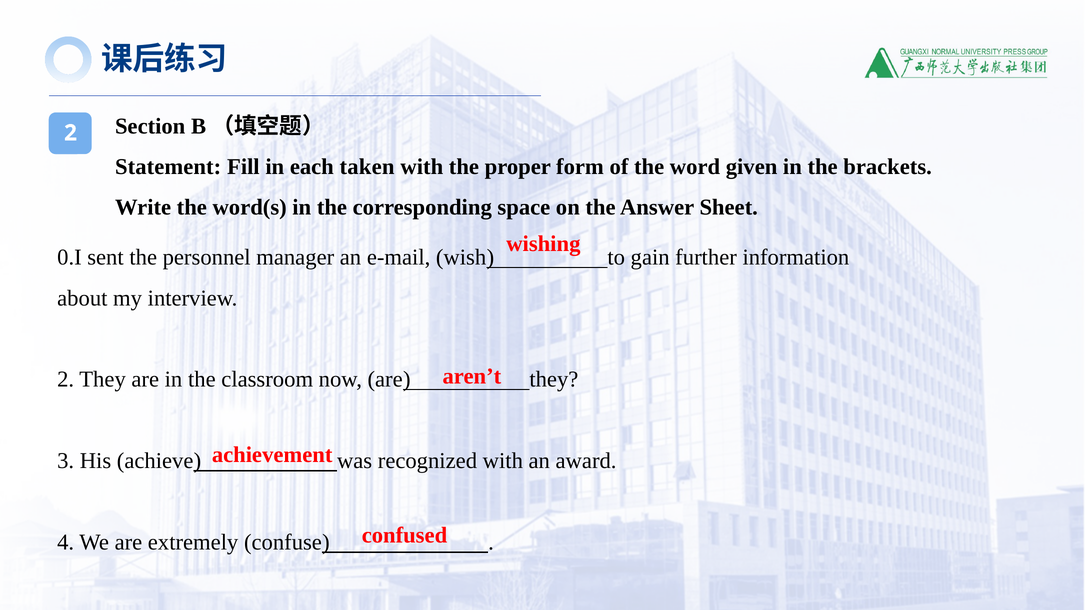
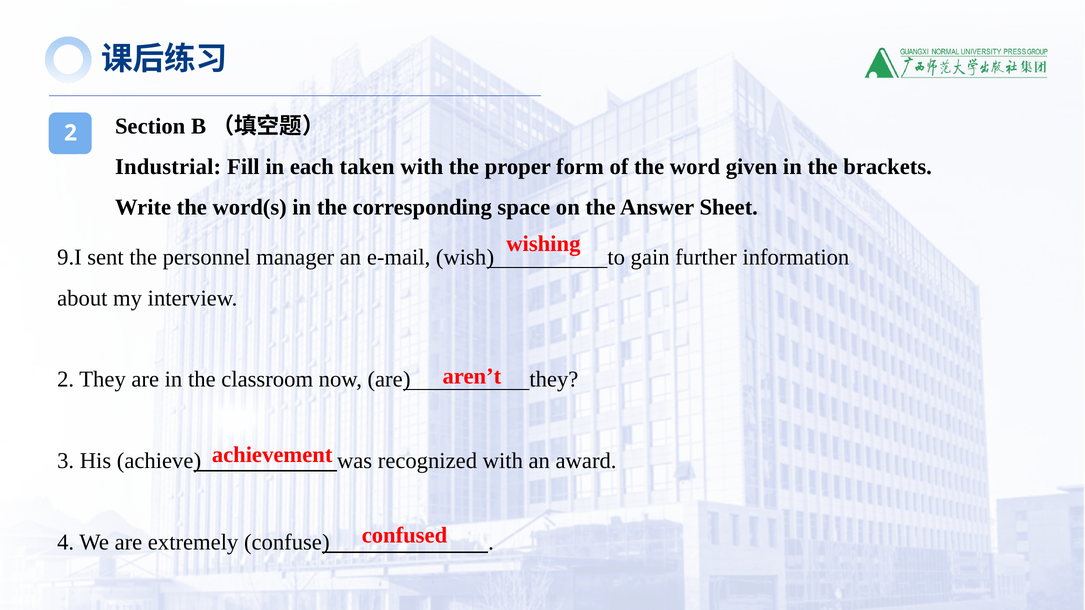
Statement: Statement -> Industrial (168, 167)
0.I: 0.I -> 9.I (69, 258)
